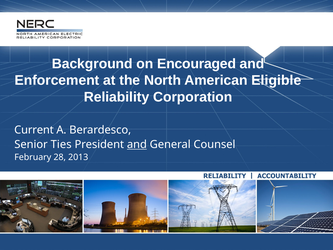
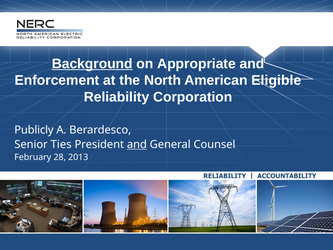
Background underline: none -> present (92, 64)
Encouraged: Encouraged -> Appropriate (197, 64)
Current: Current -> Publicly (34, 130)
